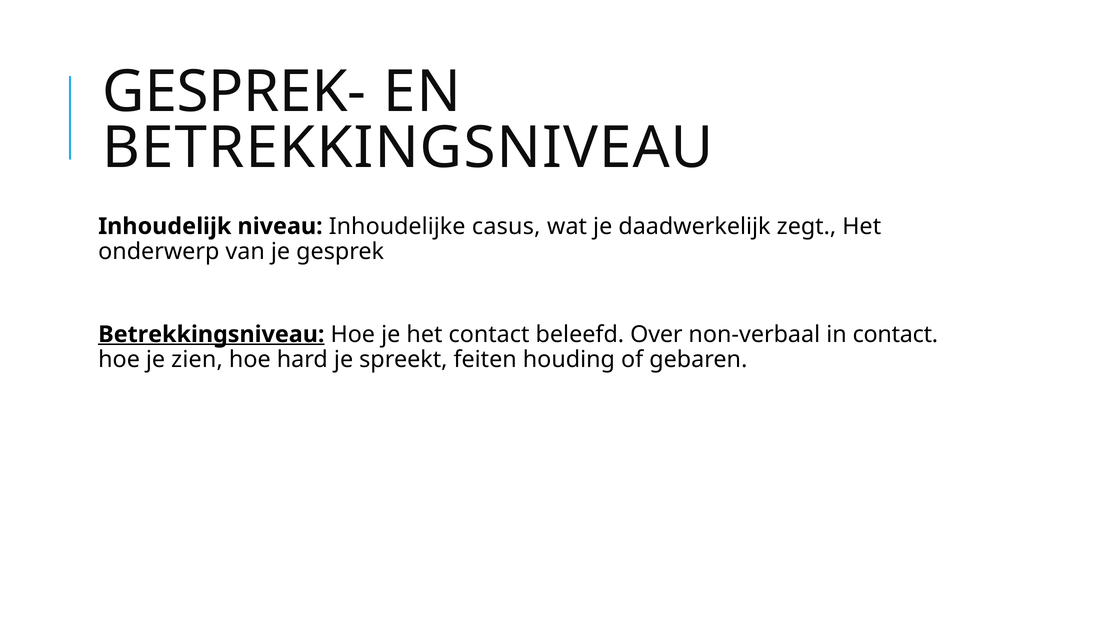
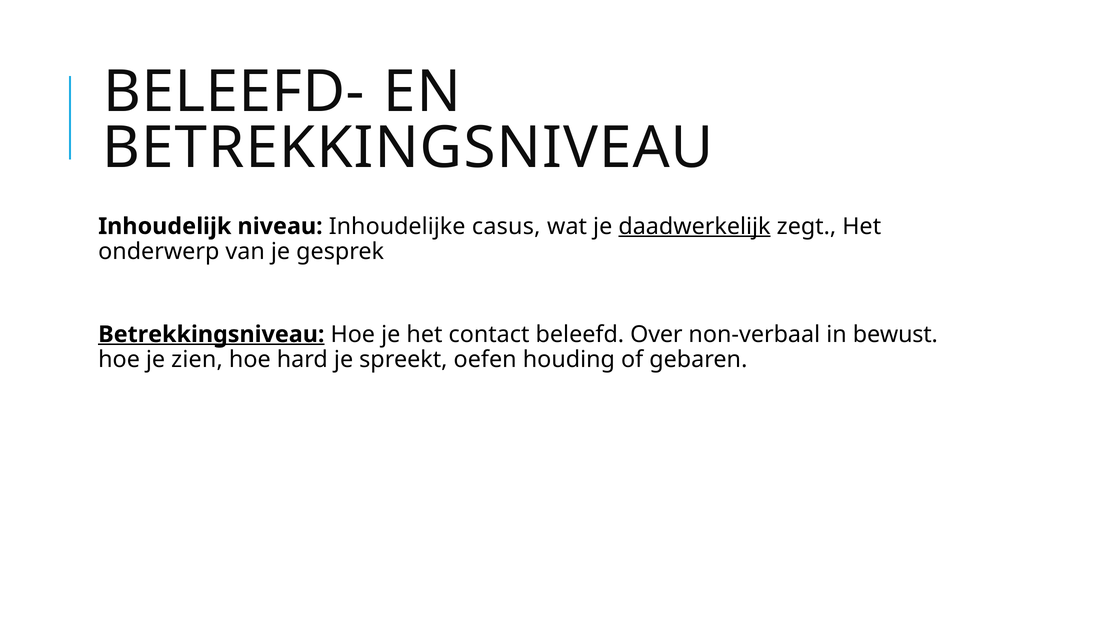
GESPREK-: GESPREK- -> BELEEFD- (234, 92)
daadwerkelijk underline: none -> present (695, 226)
in contact: contact -> bewust (895, 335)
feiten: feiten -> oefen (485, 360)
